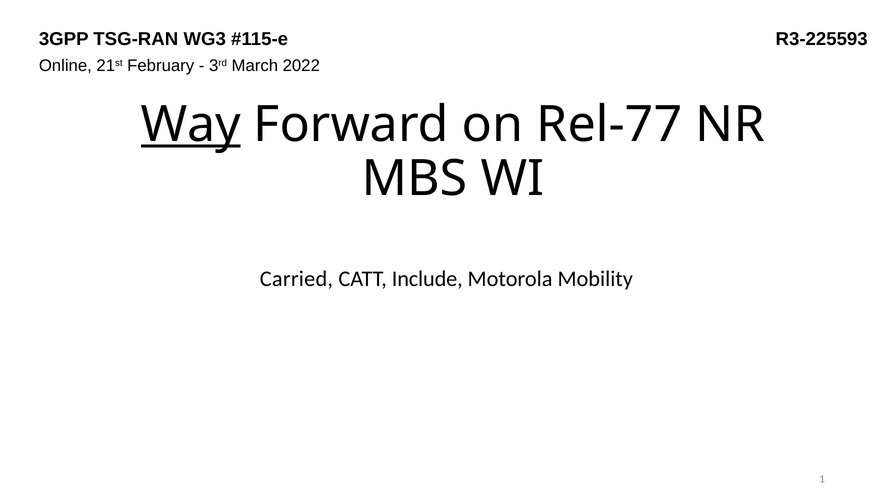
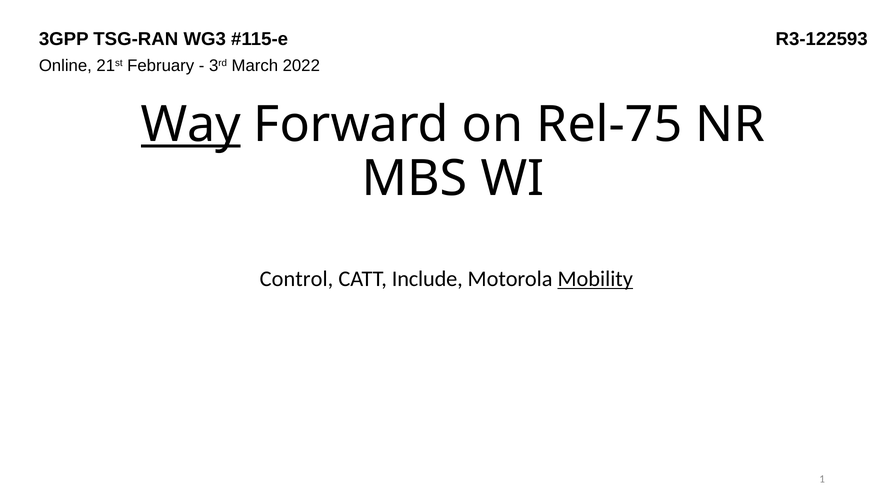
R3-225593: R3-225593 -> R3-122593 (822, 39)
Rel-77: Rel-77 -> Rel-75 (609, 125)
Carried: Carried -> Control (297, 279)
Mobility underline: none -> present (595, 279)
